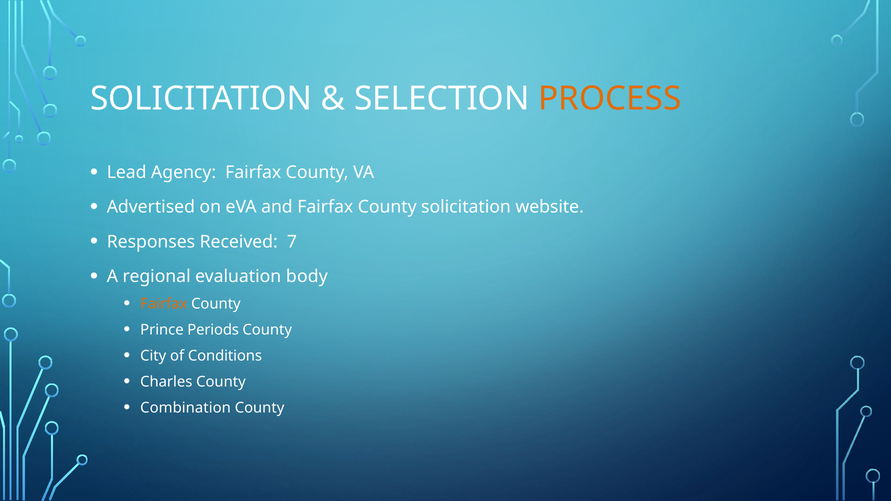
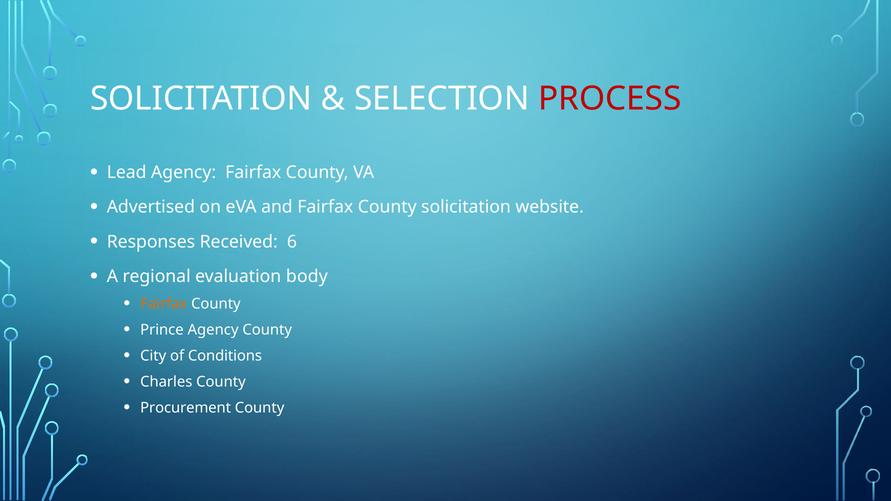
PROCESS colour: orange -> red (610, 99)
7: 7 -> 6 (292, 242)
Prince Periods: Periods -> Agency (213, 330)
Combination: Combination -> Procurement (186, 408)
